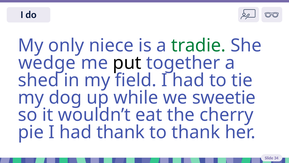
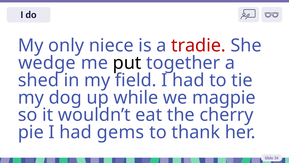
tradie colour: green -> red (198, 45)
sweetie: sweetie -> magpie (224, 97)
had thank: thank -> gems (120, 132)
